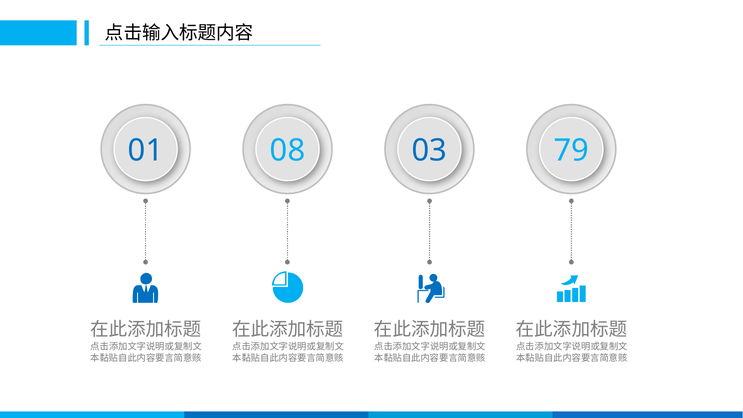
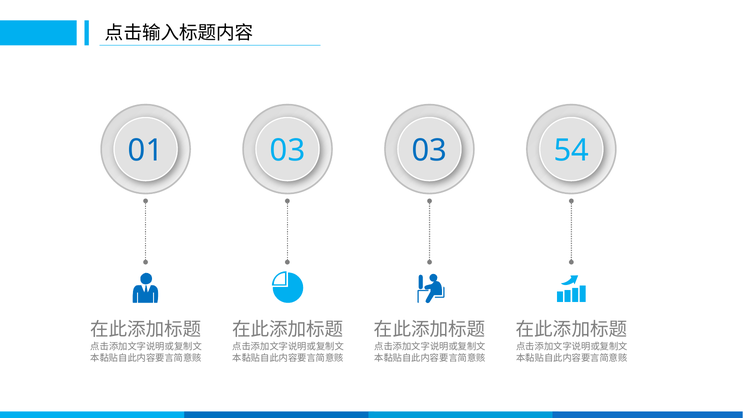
01 08: 08 -> 03 (288, 151)
79: 79 -> 54 (571, 151)
